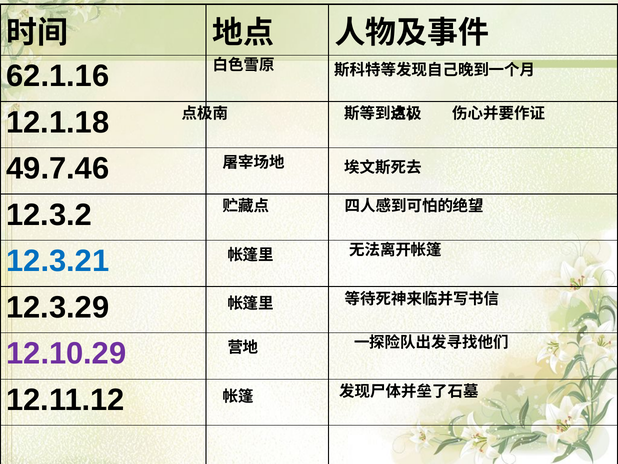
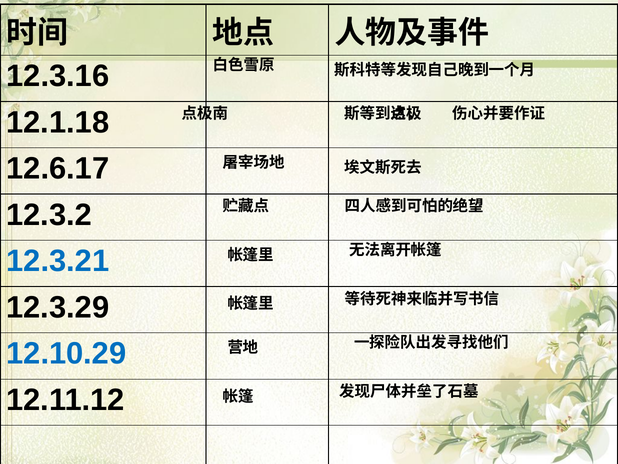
62.1.16: 62.1.16 -> 12.3.16 (58, 76)
49.7.46: 49.7.46 -> 12.6.17 (58, 169)
12.10.29 colour: purple -> blue (66, 353)
